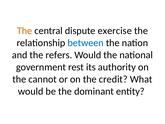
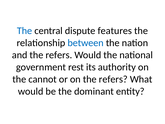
The colour: orange -> blue (24, 31)
exercise: exercise -> features (115, 31)
on the credit: credit -> refers (113, 79)
